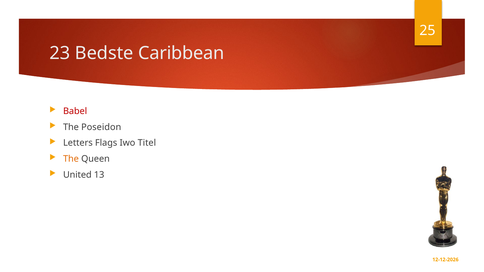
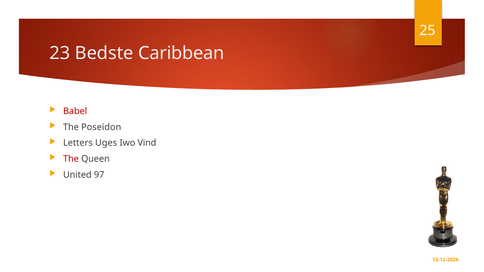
Flags: Flags -> Uges (106, 143)
Titel: Titel -> Vind (147, 143)
The colour: orange -> red (71, 159)
13: 13 -> 97 (99, 175)
